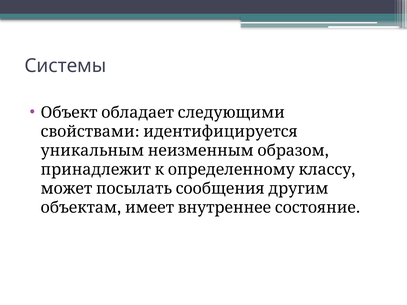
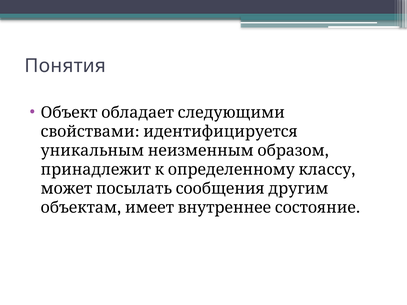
Системы: Системы -> Понятия (65, 66)
